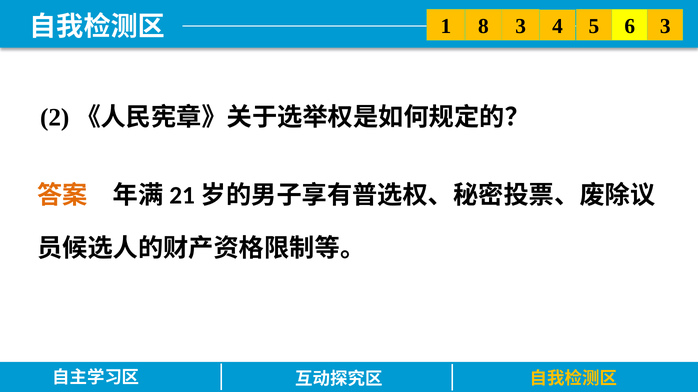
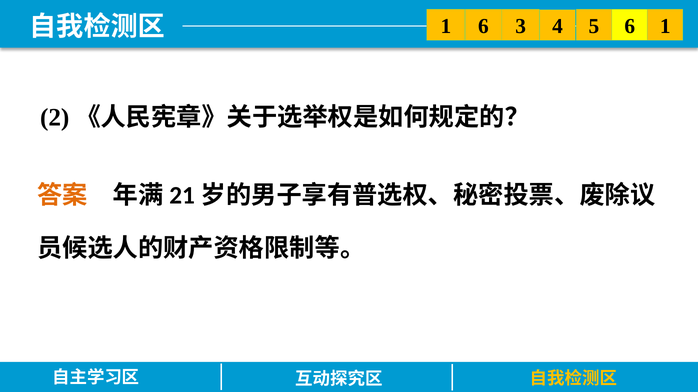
1 8: 8 -> 6 (483, 26)
4 3: 3 -> 1 (665, 26)
